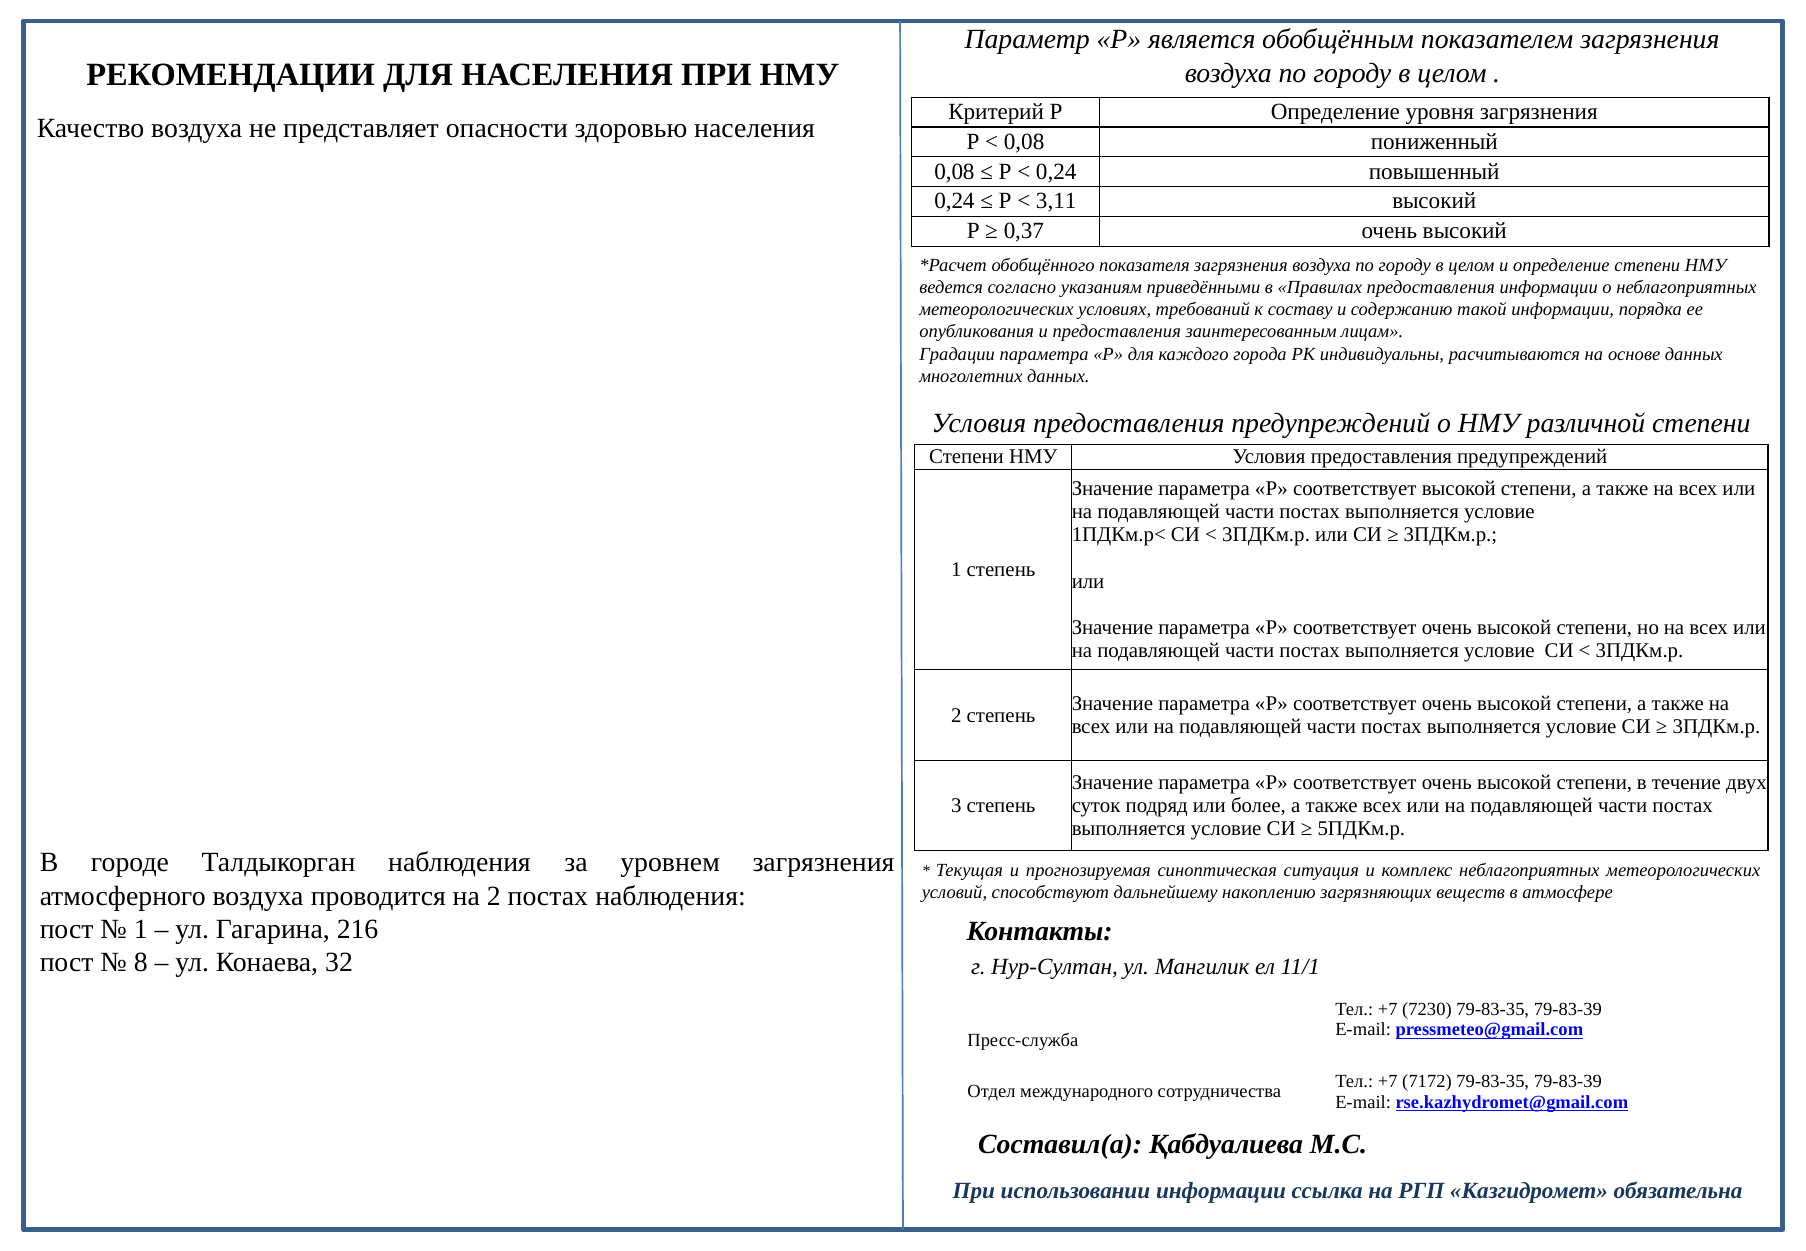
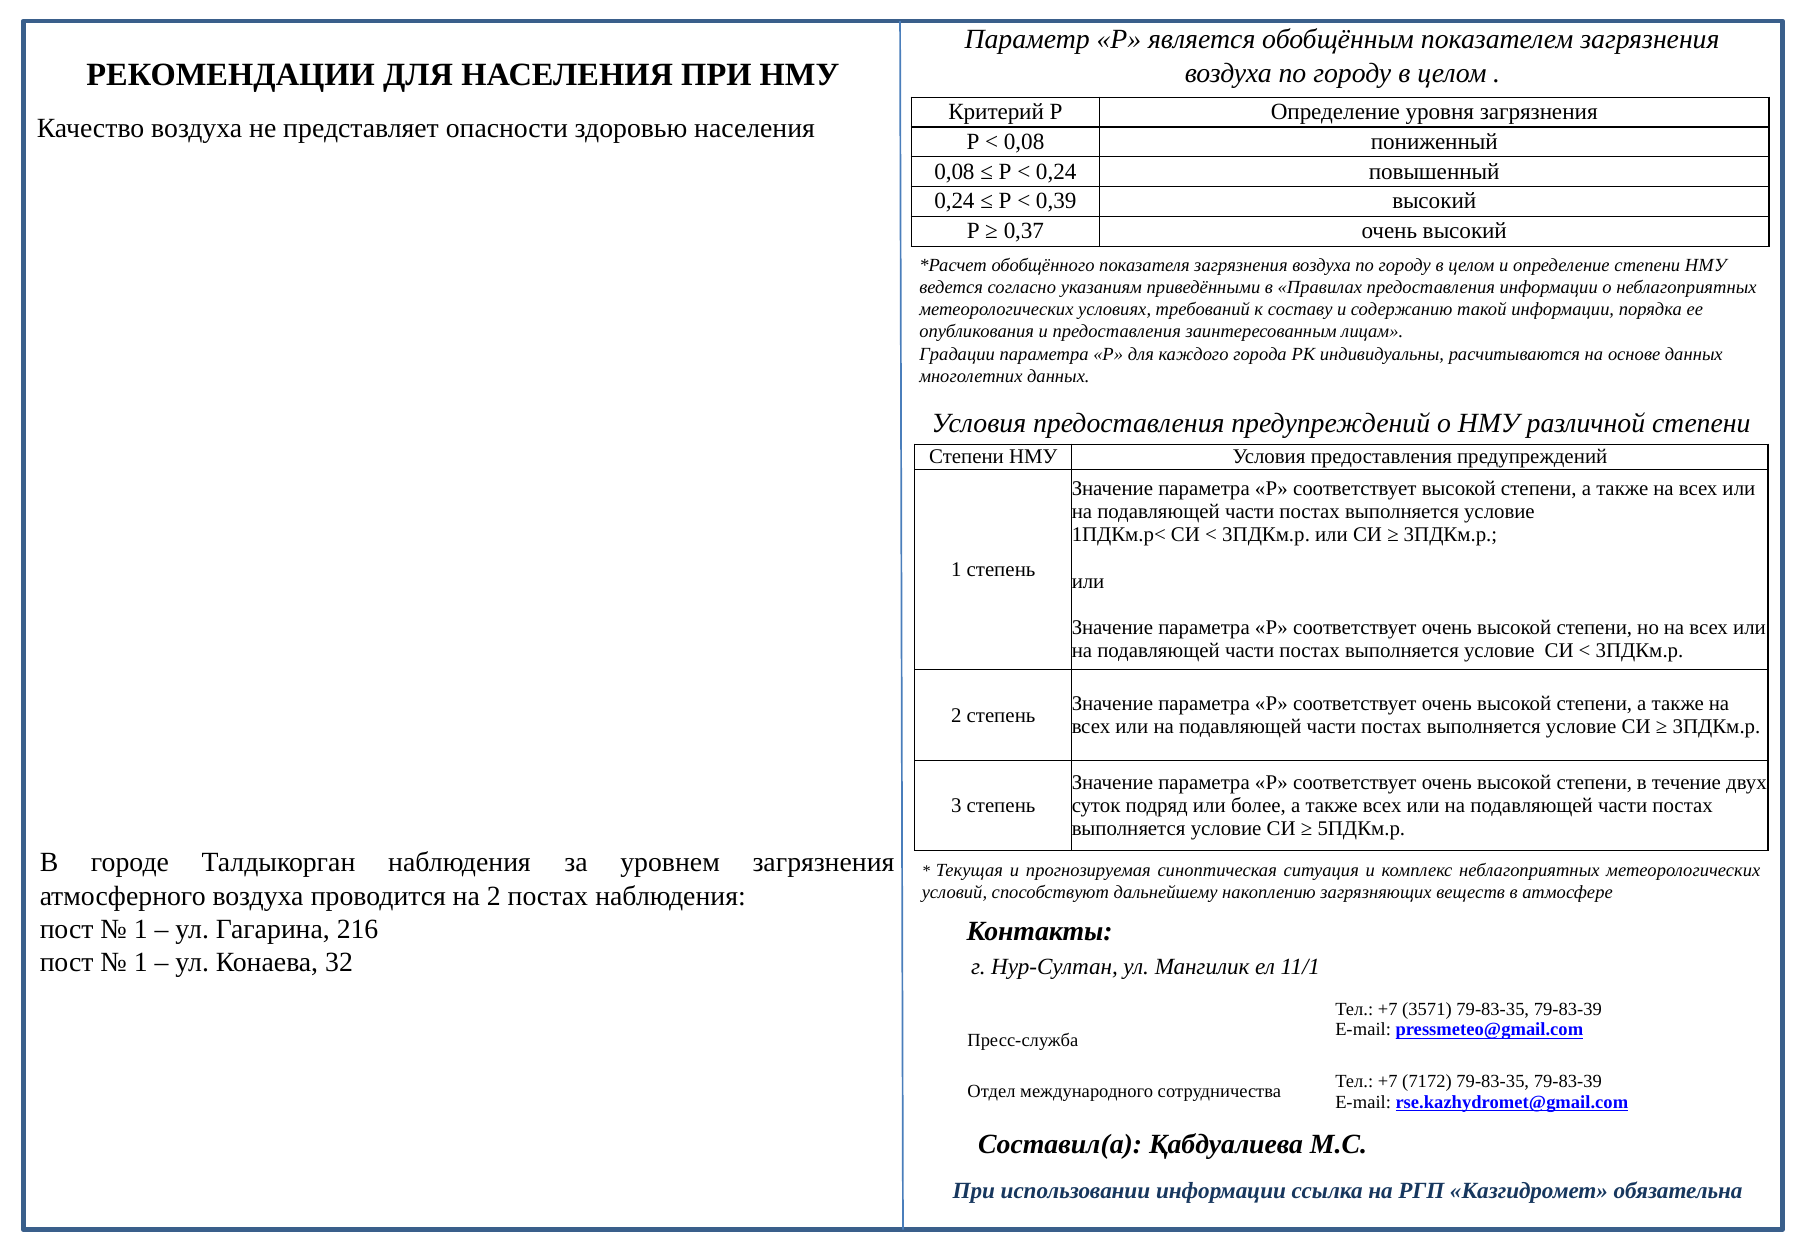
3,11: 3,11 -> 0,39 (1056, 201)
8: 8 -> 1 (141, 962)
7230: 7230 -> 3571 (1427, 1009)
